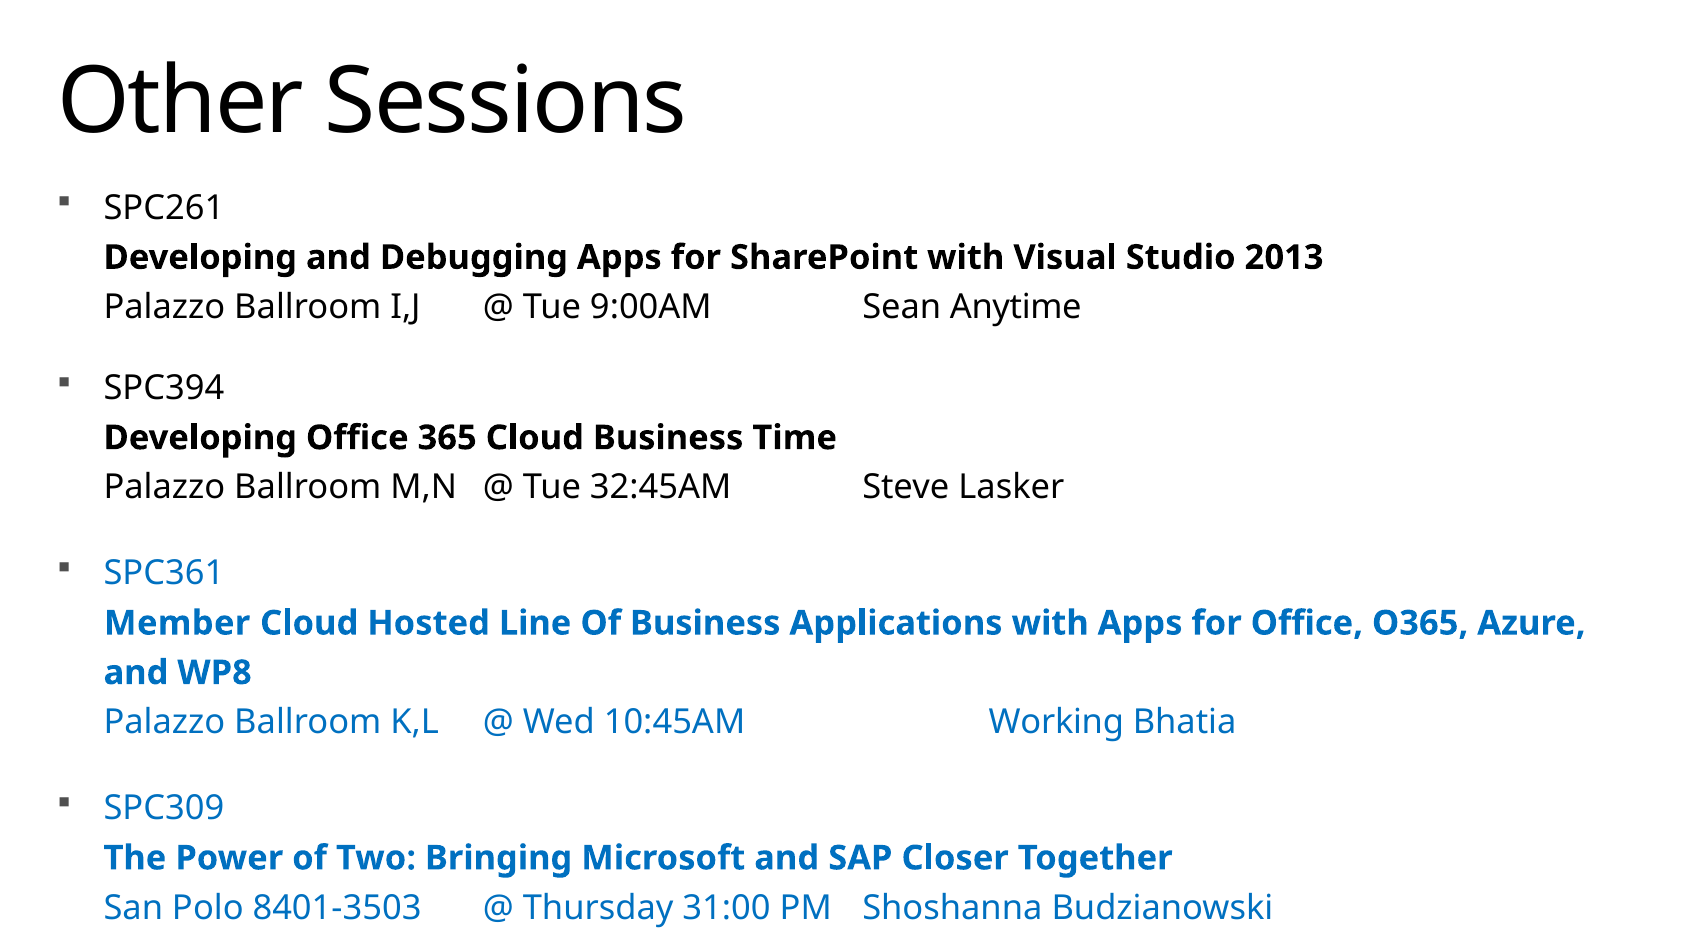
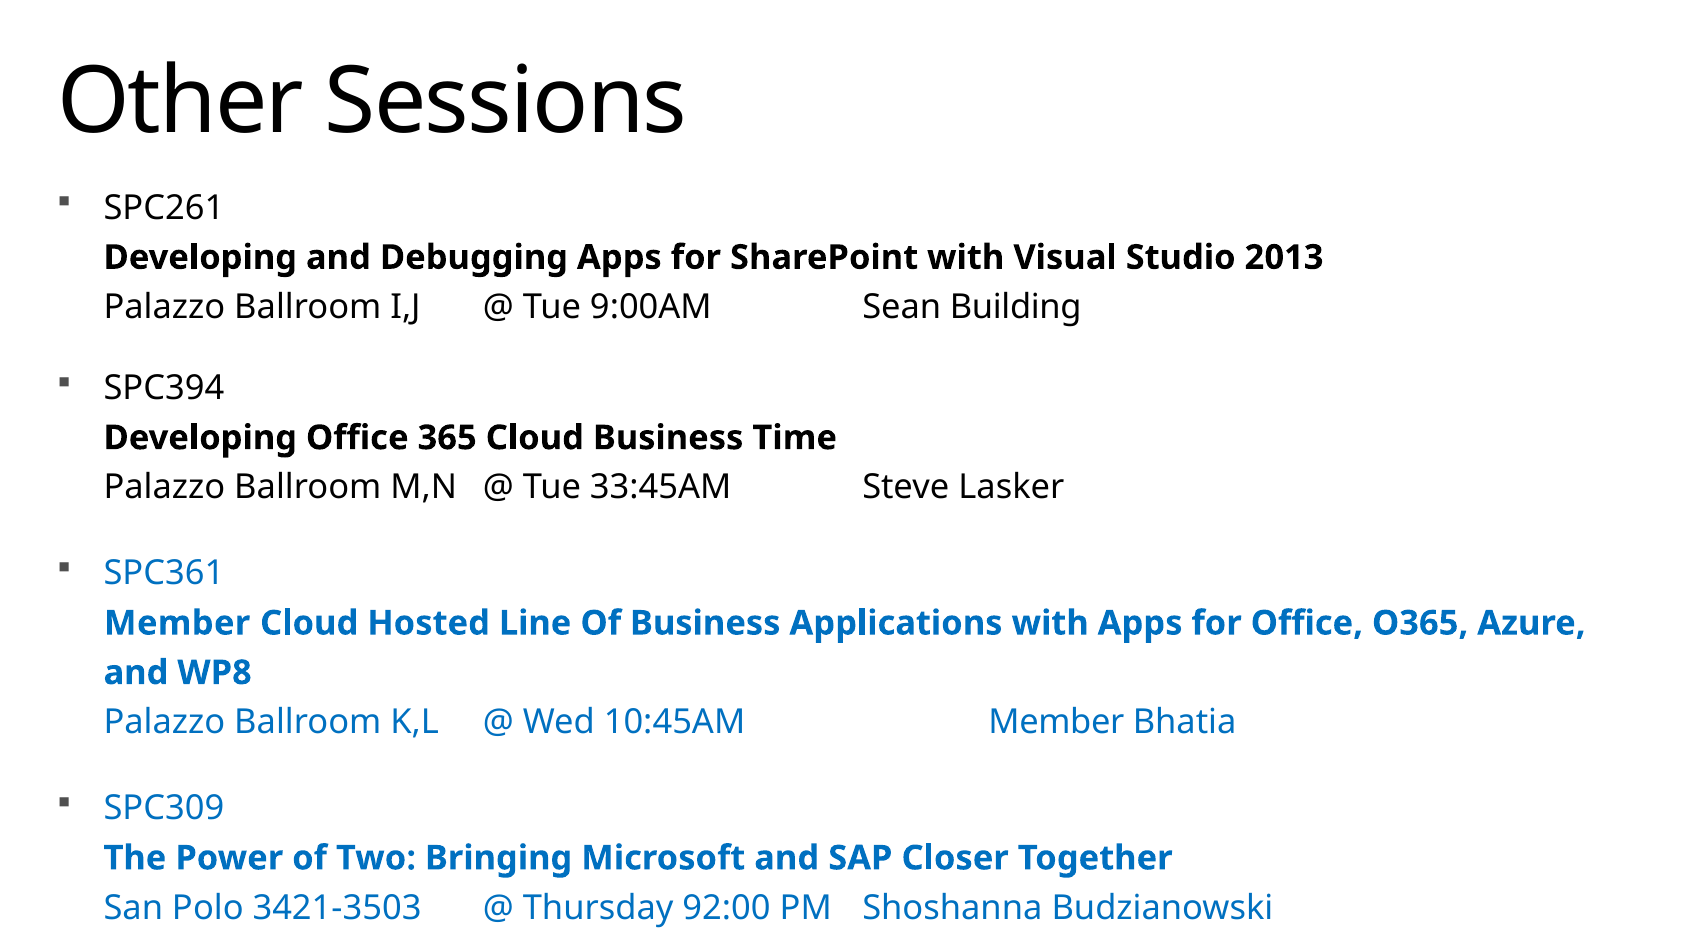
Anytime: Anytime -> Building (1016, 307)
32:45AM: 32:45AM -> 33:45AM (661, 488)
10:45AM Working: Working -> Member (1056, 723)
8401-3503: 8401-3503 -> 3421-3503 (337, 908)
31:00: 31:00 -> 92:00 (727, 908)
